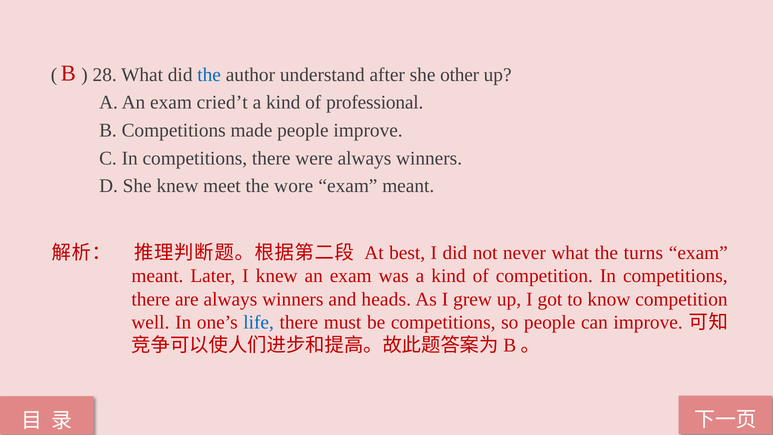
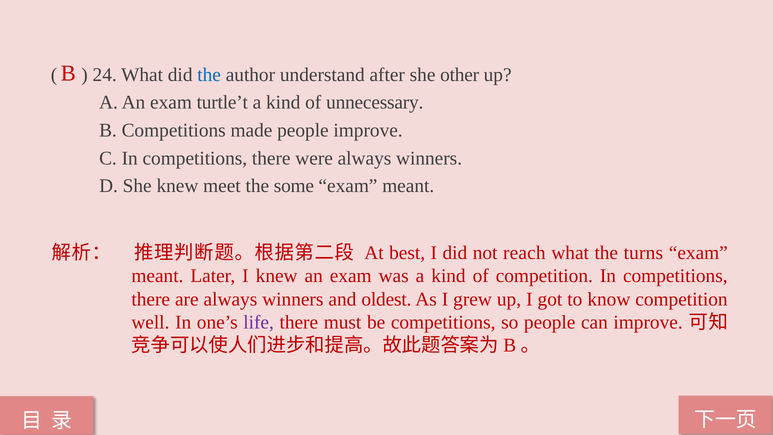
28: 28 -> 24 (105, 75)
cried’t: cried’t -> turtle’t (222, 103)
professional: professional -> unnecessary (375, 103)
wore: wore -> some (294, 186)
never: never -> reach (524, 253)
heads: heads -> oldest (386, 299)
life colour: blue -> purple (259, 322)
